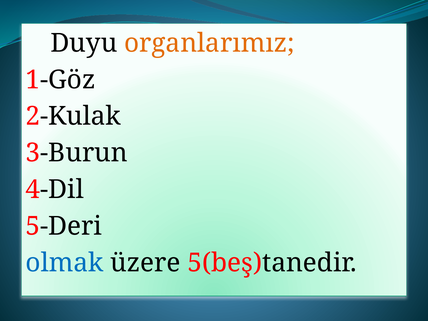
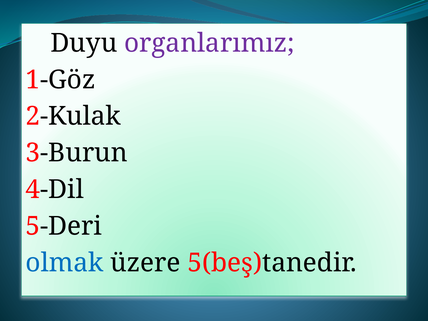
organlarımız colour: orange -> purple (209, 43)
